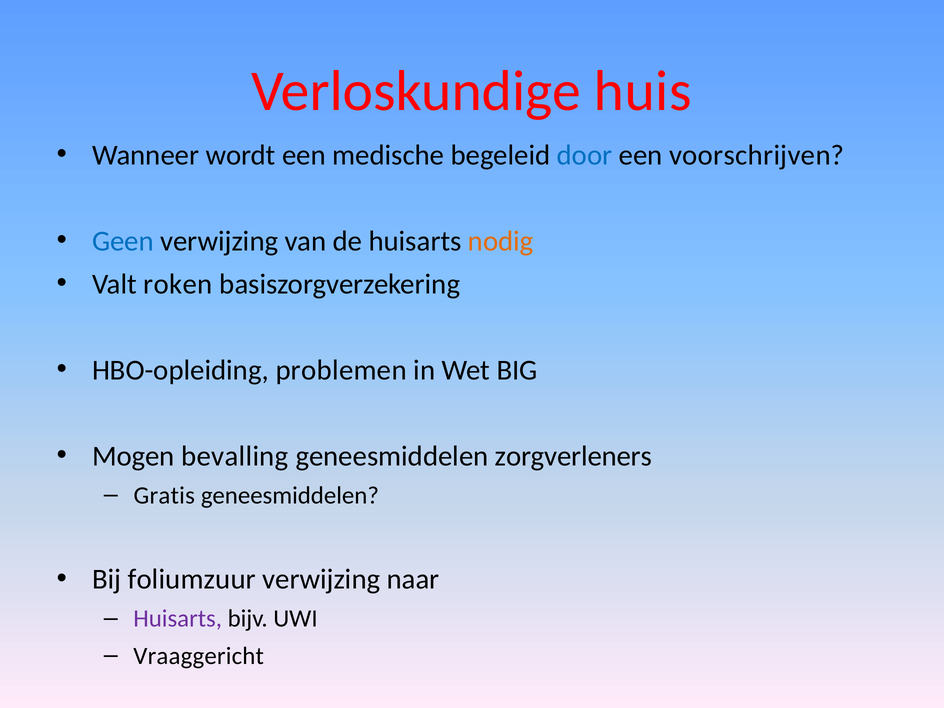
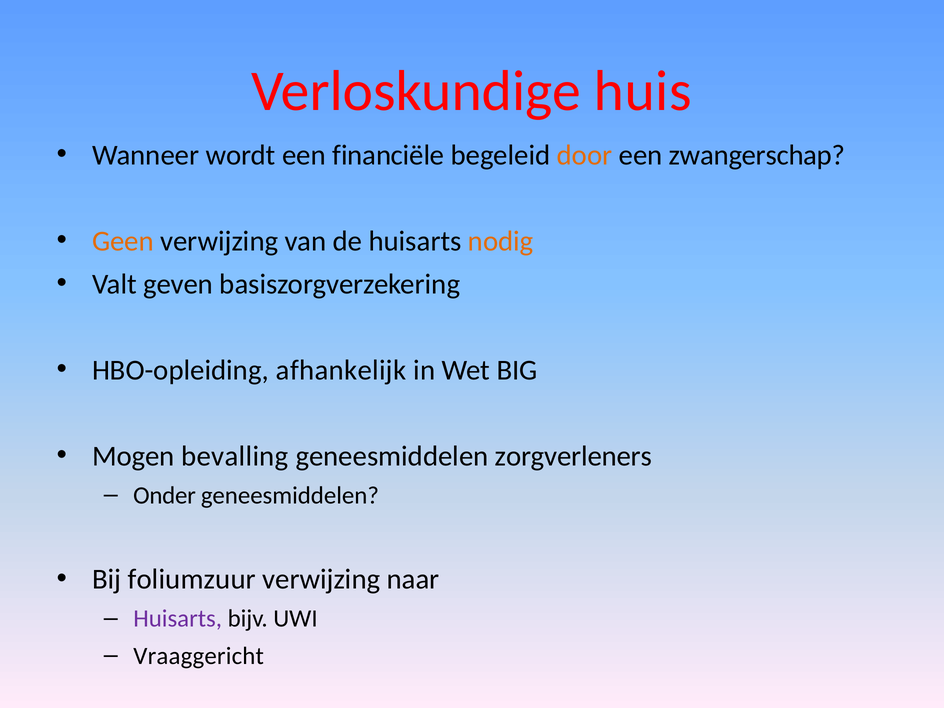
medische: medische -> financiële (388, 155)
door colour: blue -> orange (585, 155)
voorschrijven: voorschrijven -> zwangerschap (757, 155)
Geen colour: blue -> orange (123, 241)
roken: roken -> geven (178, 284)
problemen: problemen -> afhankelijk (341, 370)
Gratis: Gratis -> Onder (165, 495)
